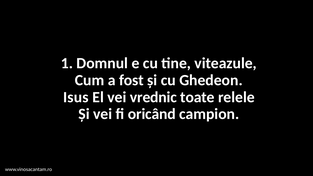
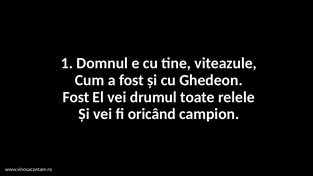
Isus: Isus -> Fost (76, 97)
vrednic: vrednic -> drumul (153, 97)
